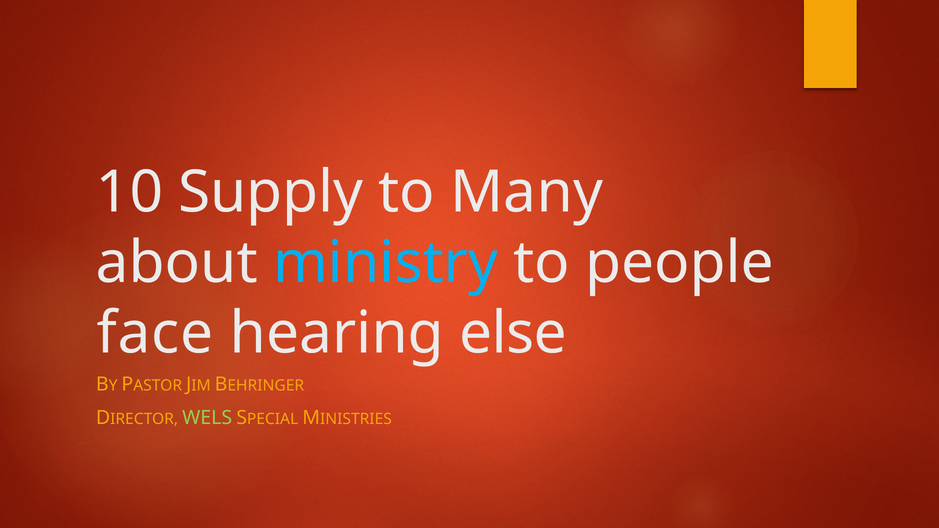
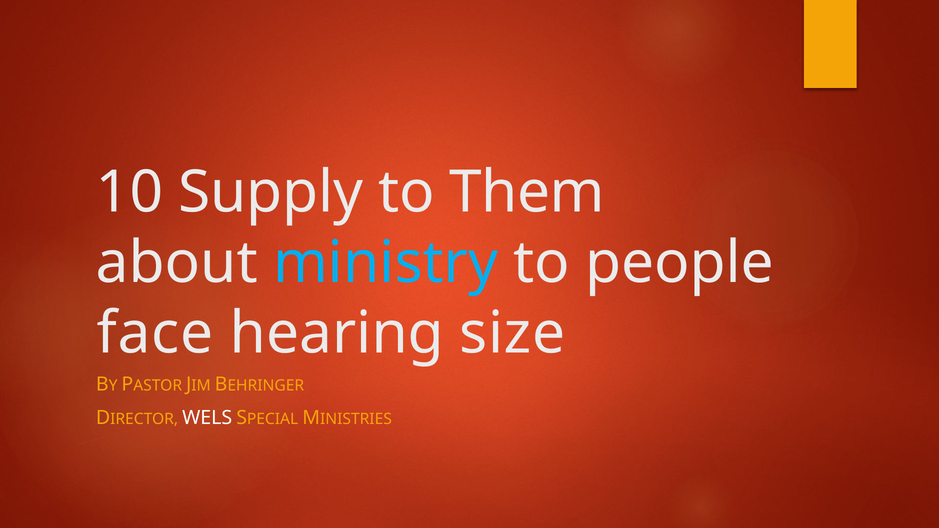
Many: Many -> Them (527, 192)
else: else -> size (512, 333)
WELS colour: light green -> white (207, 418)
